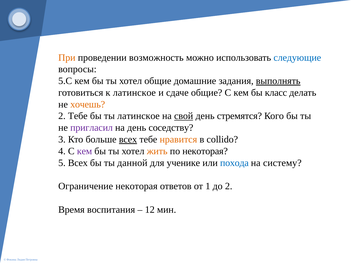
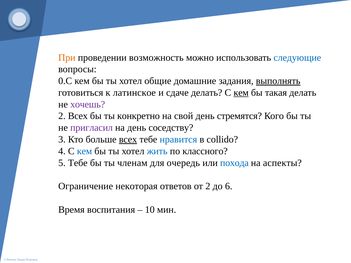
5.С: 5.С -> 0.С (65, 81)
сдаче общие: общие -> делать (207, 93)
кем underline: none -> present (241, 93)
класс: класс -> такая (276, 93)
хочешь colour: orange -> purple (88, 104)
2 Тебе: Тебе -> Всех (78, 116)
ты латинское: латинское -> конкретно (139, 116)
свой underline: present -> none (184, 116)
нравится colour: orange -> blue (178, 140)
кем colour: purple -> blue (85, 151)
жить colour: orange -> blue (157, 151)
по некоторая: некоторая -> классного (205, 151)
5 Всех: Всех -> Тебе (78, 163)
данной: данной -> членам (132, 163)
ученике: ученике -> очередь (183, 163)
систему: систему -> аспекты (282, 163)
от 1: 1 -> 2 (208, 186)
до 2: 2 -> 6 (229, 186)
12: 12 -> 10 (150, 210)
